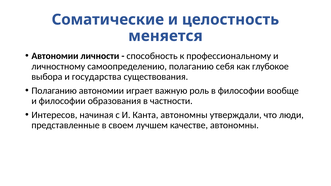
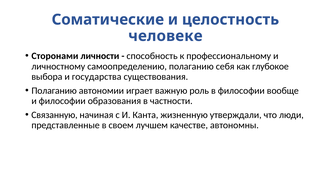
меняется: меняется -> человеке (165, 36)
Автономии: Автономии -> Сторонами (55, 56)
Интересов: Интересов -> Связанную (54, 115)
Канта автономны: автономны -> жизненную (184, 115)
